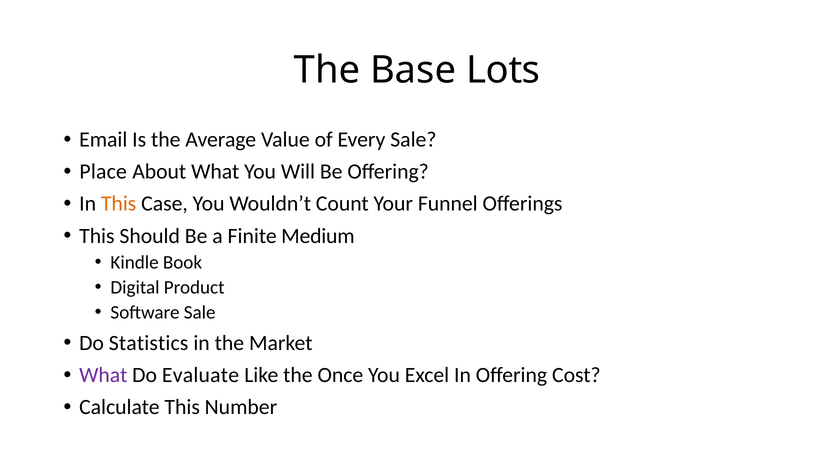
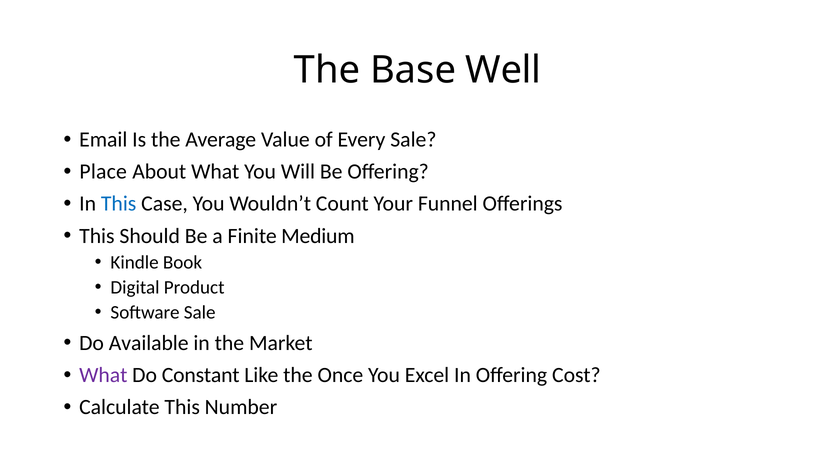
Lots: Lots -> Well (503, 70)
This colour: orange -> blue (119, 204)
Statistics: Statistics -> Available (149, 343)
Evaluate: Evaluate -> Constant (201, 375)
